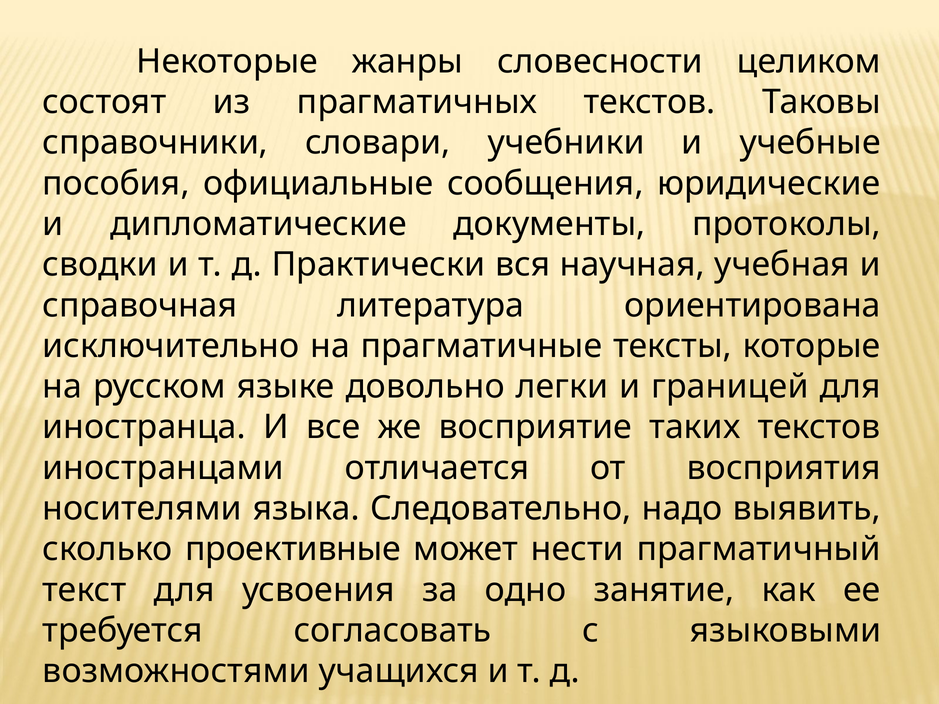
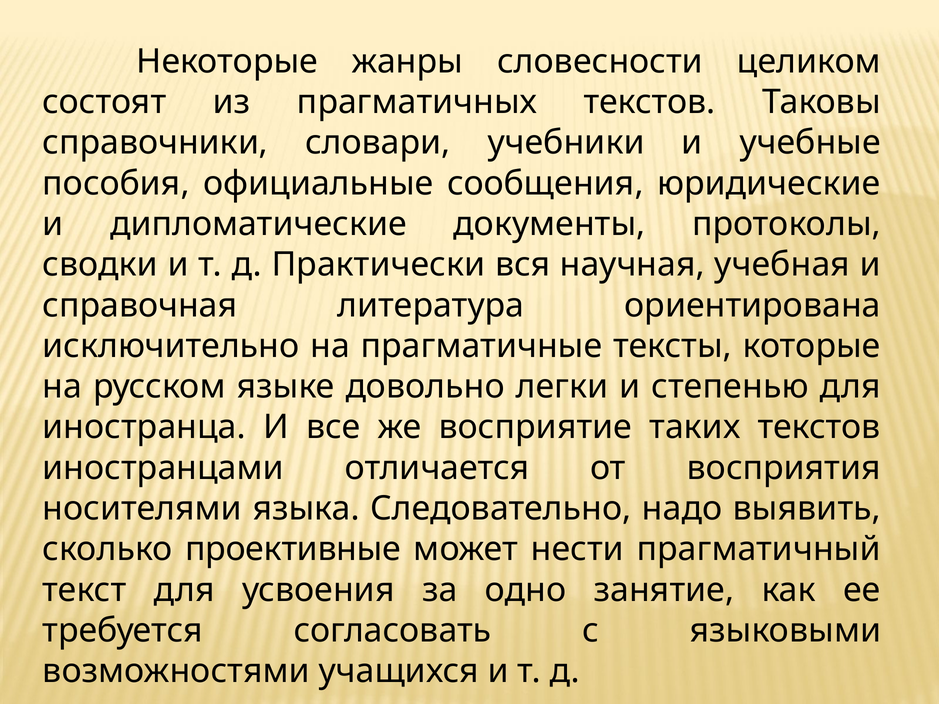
границей: границей -> степенью (730, 387)
